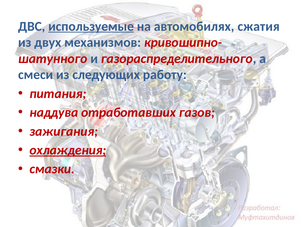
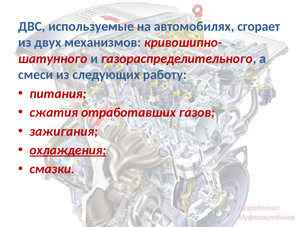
используемые underline: present -> none (91, 26)
сжатия: сжатия -> сгорает (259, 26)
наддува: наддува -> сжатия (54, 112)
